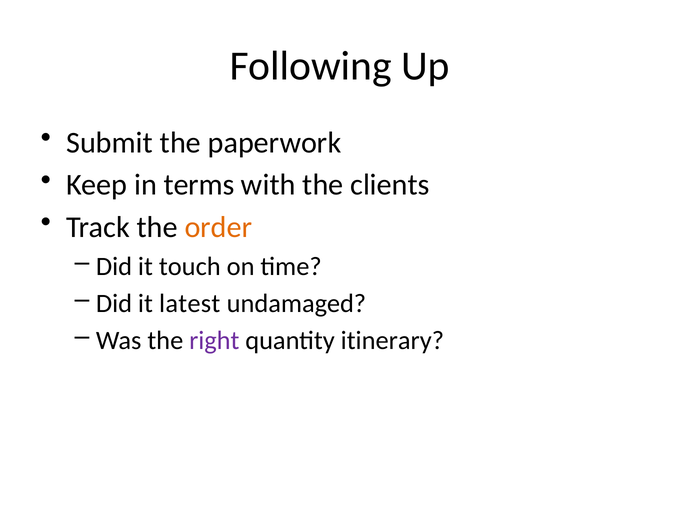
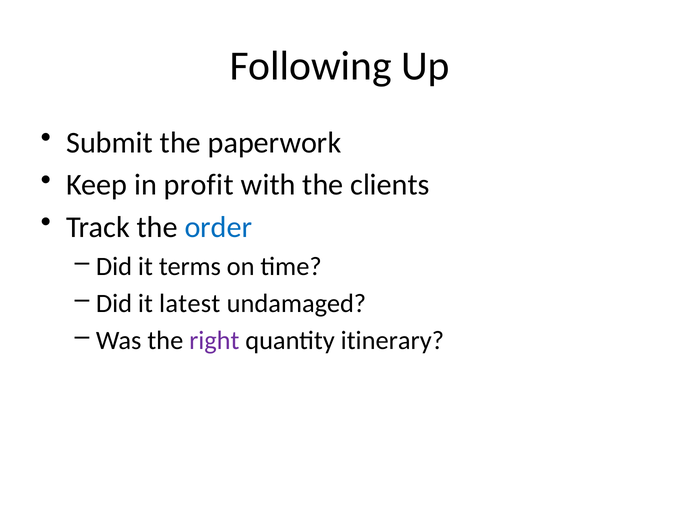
terms: terms -> profit (199, 185)
order colour: orange -> blue (218, 227)
touch: touch -> terms (190, 266)
